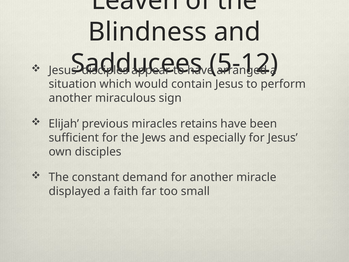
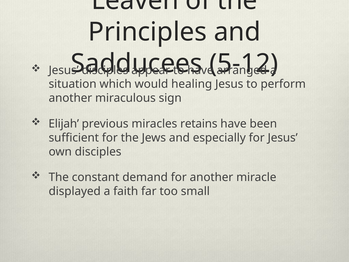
Blindness: Blindness -> Principles (148, 32)
contain: contain -> healing (192, 84)
